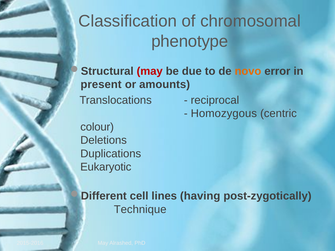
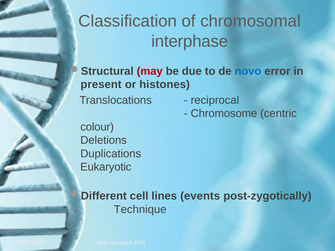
phenotype: phenotype -> interphase (190, 41)
novo colour: orange -> blue (248, 71)
amounts: amounts -> histones (165, 85)
Homozygous: Homozygous -> Chromosome (224, 114)
having: having -> events (200, 196)
